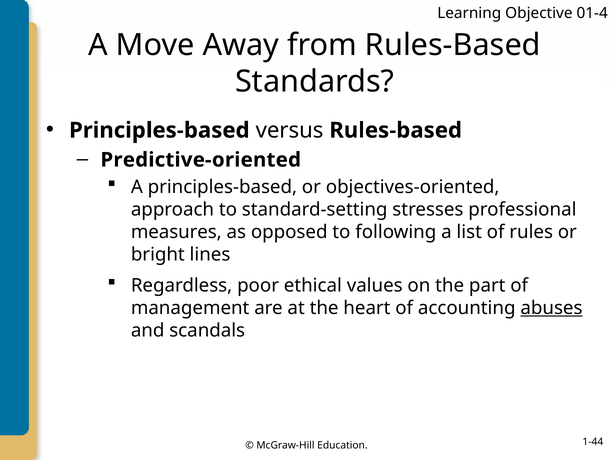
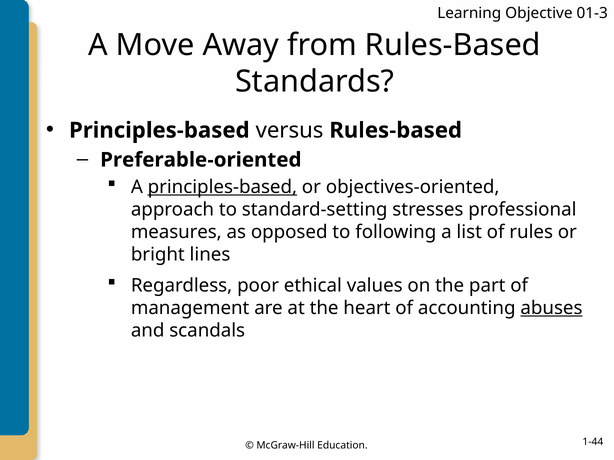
01-4: 01-4 -> 01-3 (592, 13)
Predictive-oriented: Predictive-oriented -> Preferable-oriented (201, 160)
principles-based underline: none -> present (222, 187)
